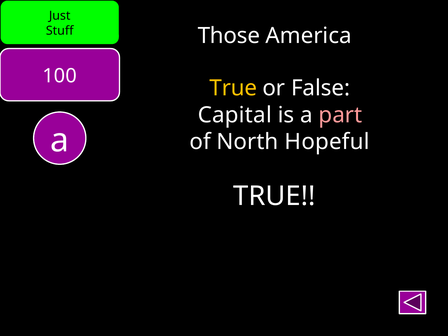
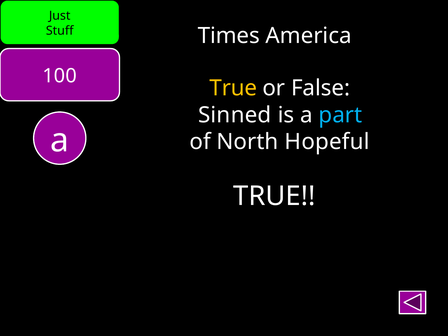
Those: Those -> Times (229, 36)
Capital: Capital -> Sinned (235, 115)
part colour: pink -> light blue (340, 115)
